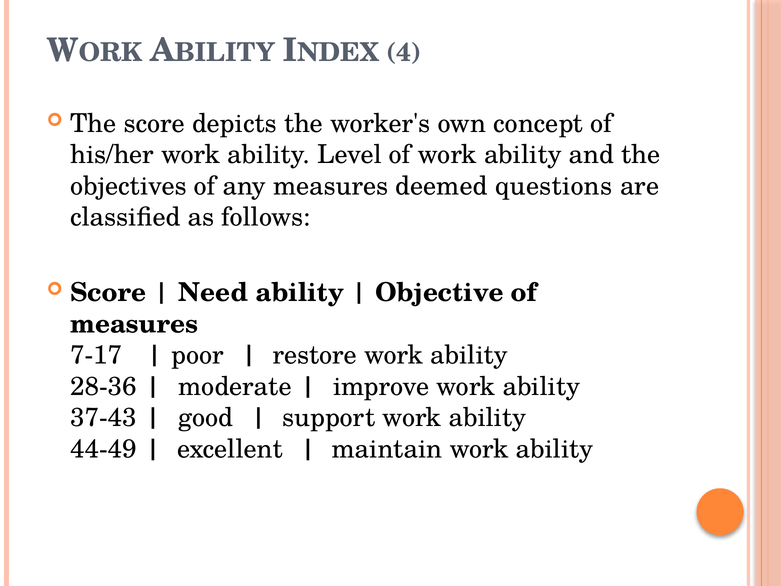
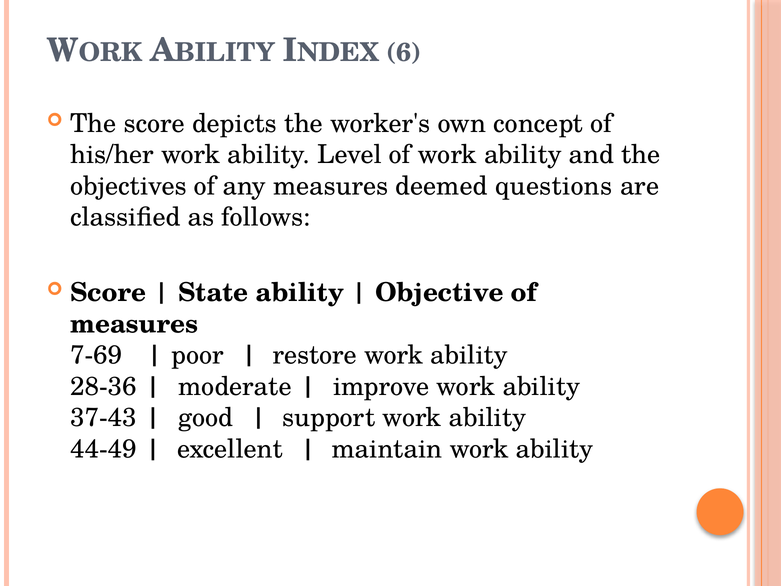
4: 4 -> 6 (404, 52)
Need: Need -> State (213, 293)
7-17: 7-17 -> 7-69 (96, 355)
